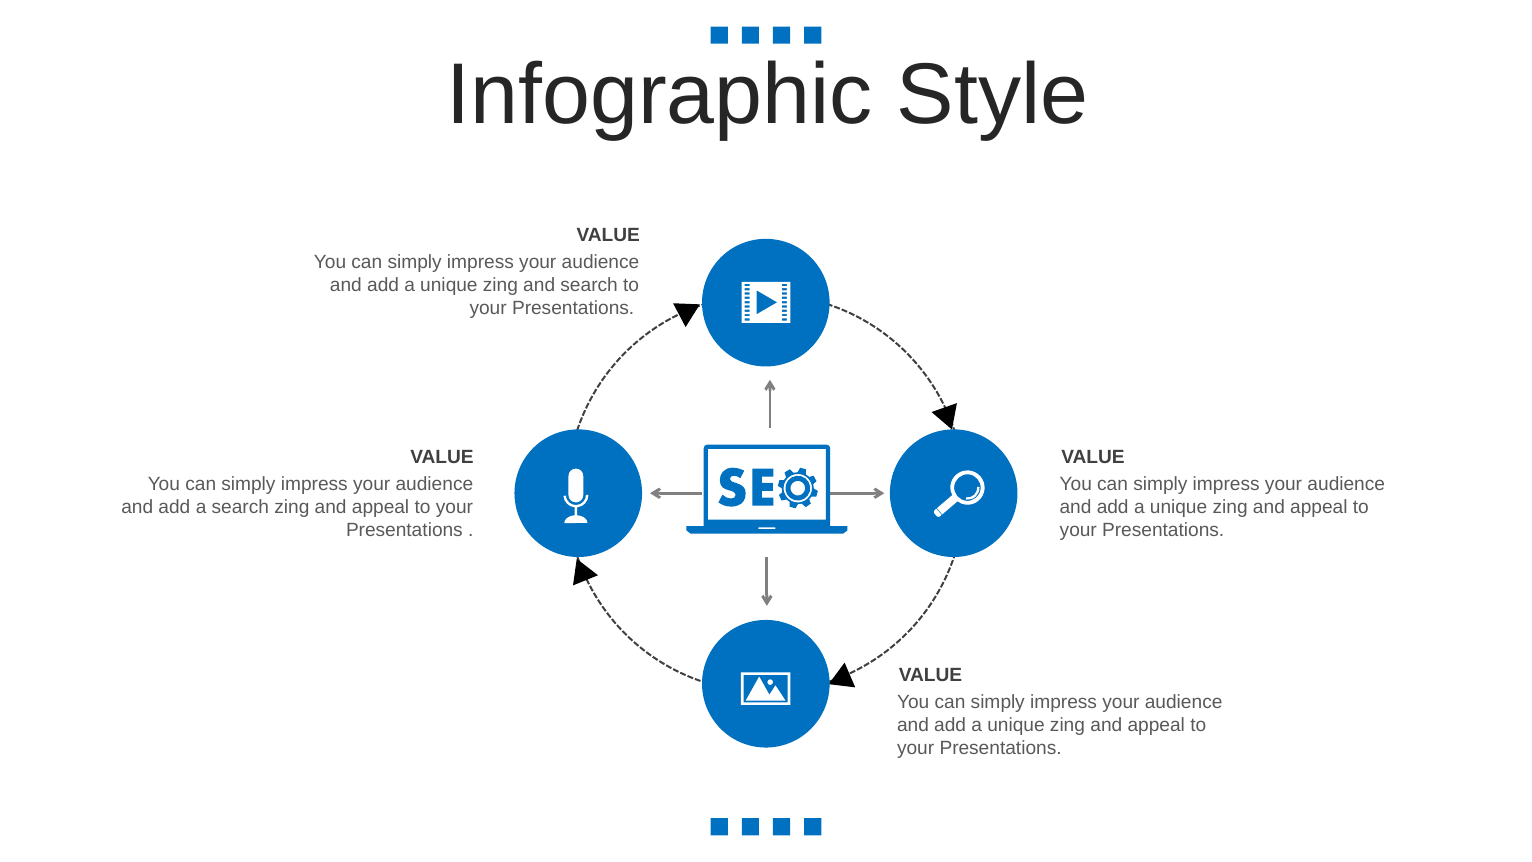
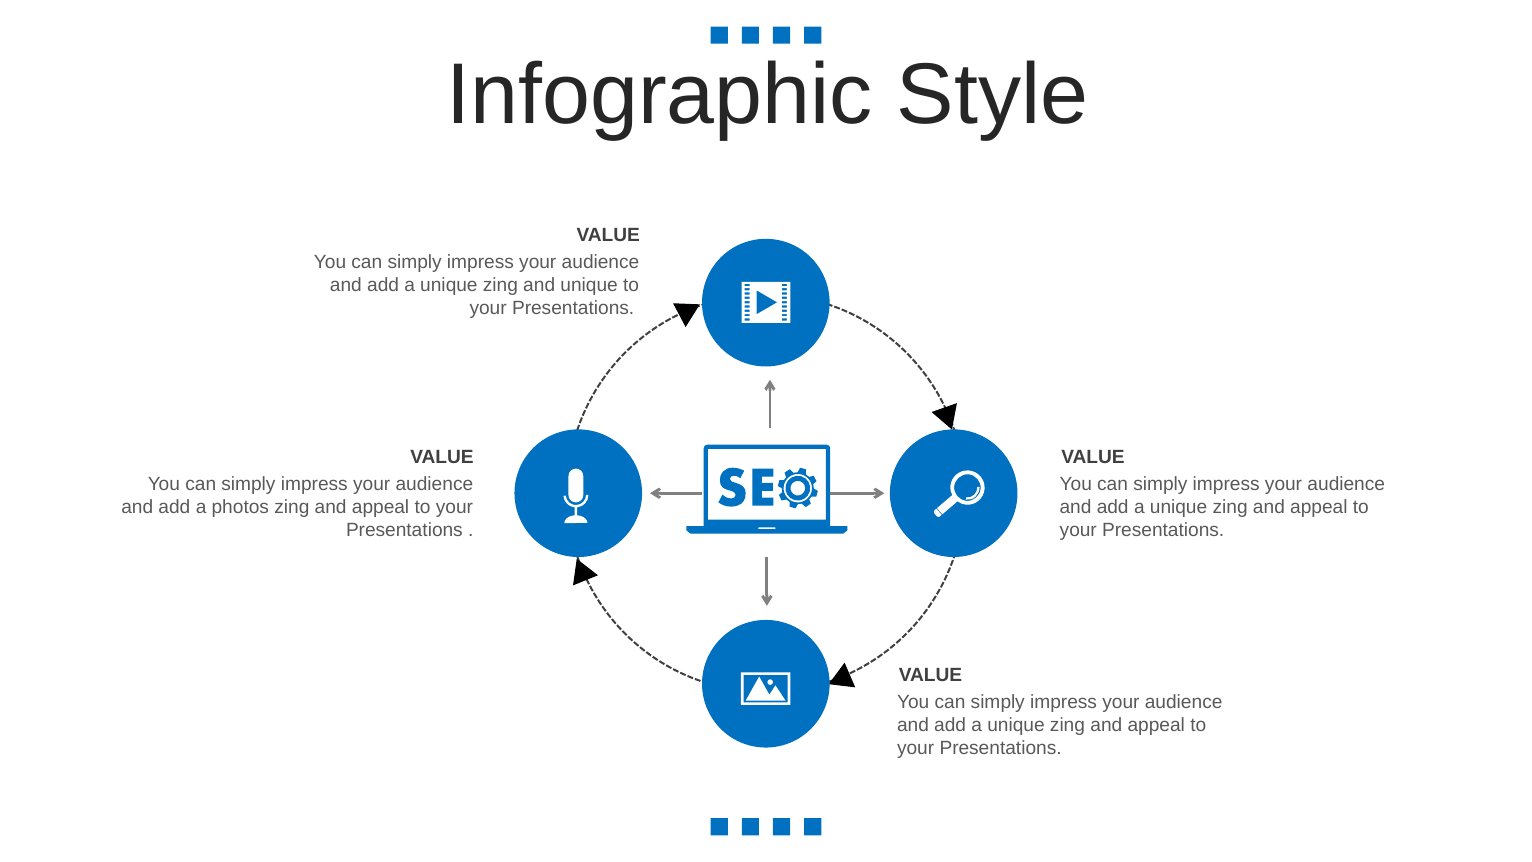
and search: search -> unique (589, 286)
a search: search -> photos (240, 507)
